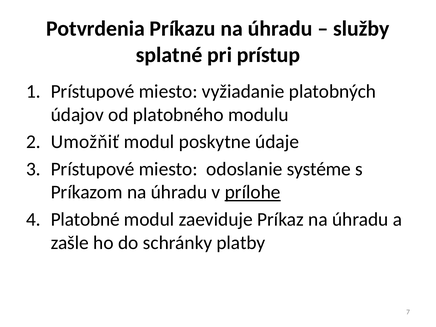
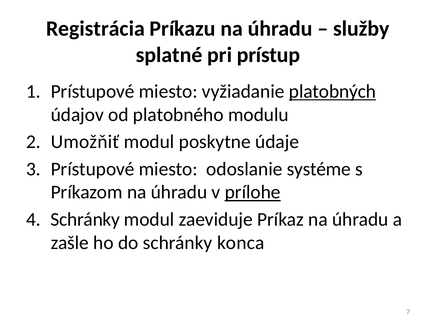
Potvrdenia: Potvrdenia -> Registrácia (95, 29)
platobných underline: none -> present (333, 91)
Platobné: Platobné -> Schránky (85, 219)
platby: platby -> konca (241, 243)
